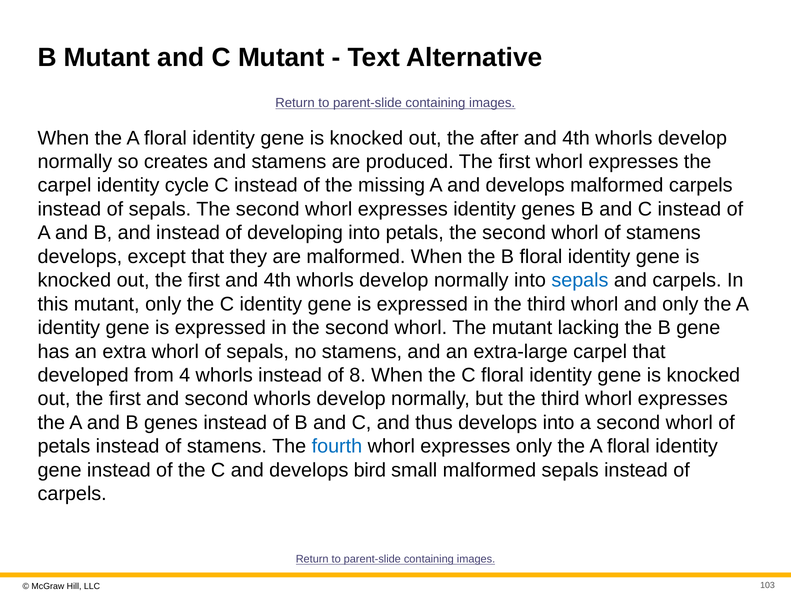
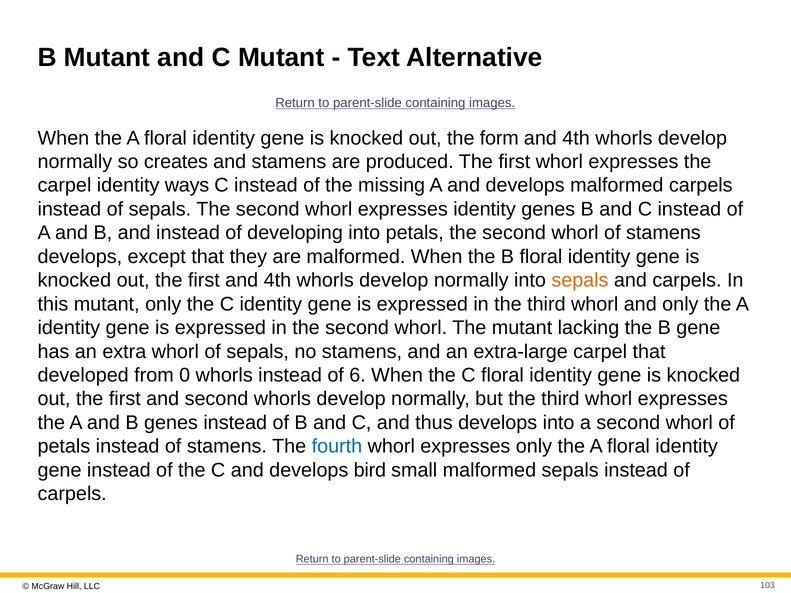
after: after -> form (499, 138)
cycle: cycle -> ways (187, 186)
sepals colour: blue -> orange (580, 280)
4: 4 -> 0 (185, 375)
8: 8 -> 6 (358, 375)
